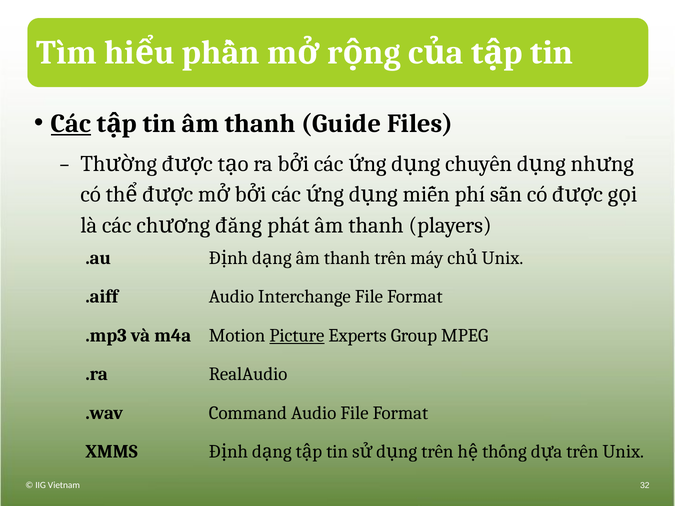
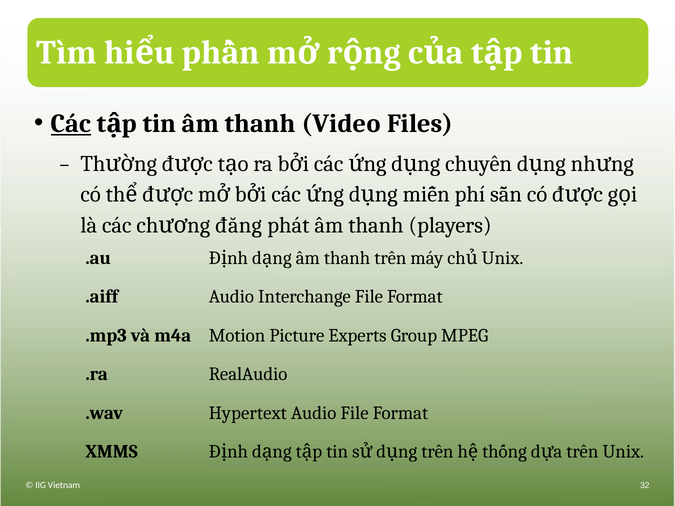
Guide: Guide -> Video (341, 124)
Picture underline: present -> none (297, 336)
Command: Command -> Hypertext (248, 413)
